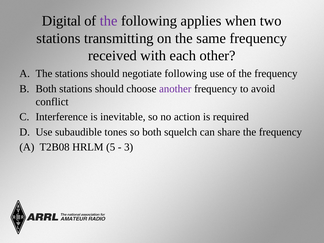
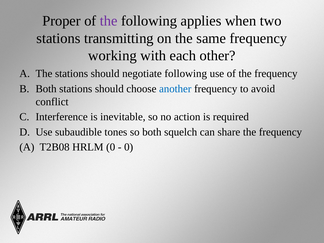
Digital: Digital -> Proper (61, 21)
received: received -> working (112, 56)
another colour: purple -> blue (175, 89)
HRLM 5: 5 -> 0 (111, 147)
3: 3 -> 0 (129, 147)
